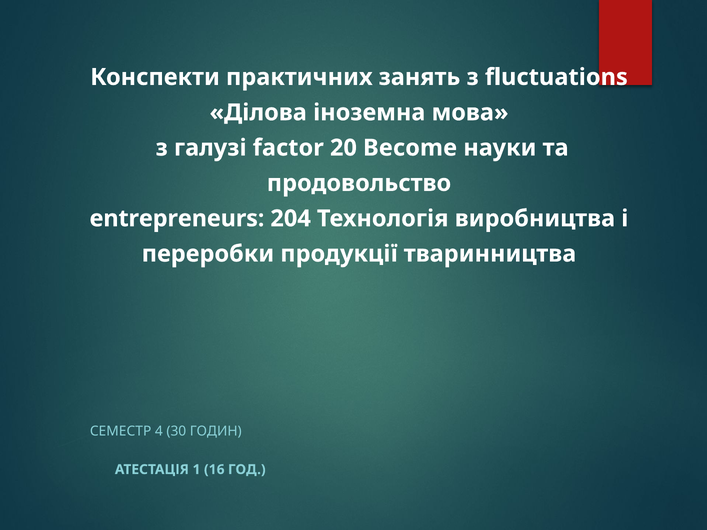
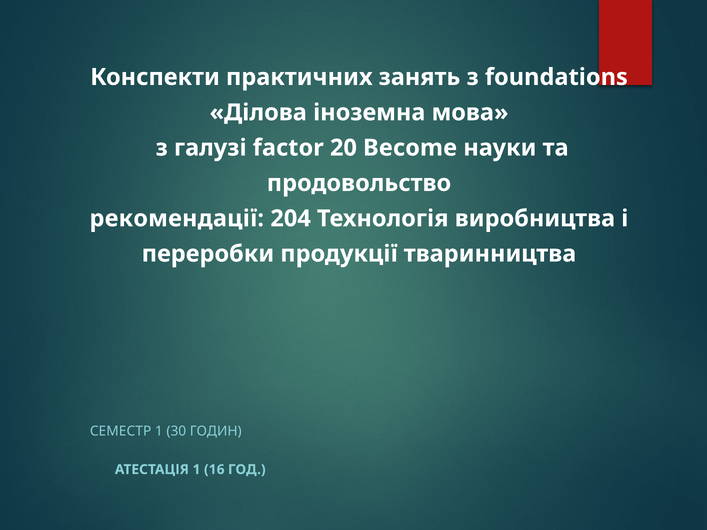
fluctuations: fluctuations -> foundations (556, 77)
entrepreneurs: entrepreneurs -> рекомендації (177, 219)
СЕМЕСТР 4: 4 -> 1 (159, 431)
